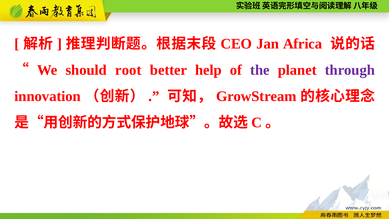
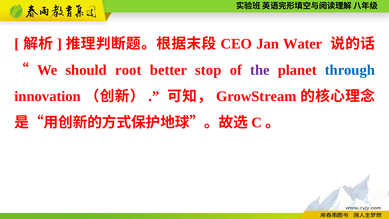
Africa: Africa -> Water (303, 44)
help: help -> stop (208, 70)
through colour: purple -> blue (350, 70)
